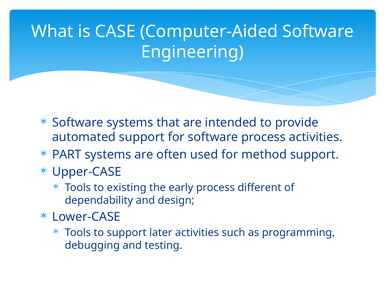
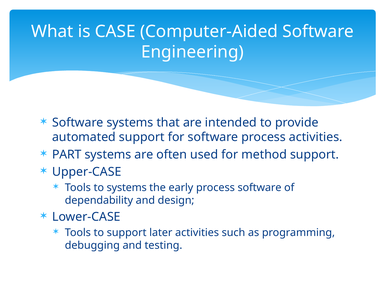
to existing: existing -> systems (127, 188)
process different: different -> software (259, 188)
